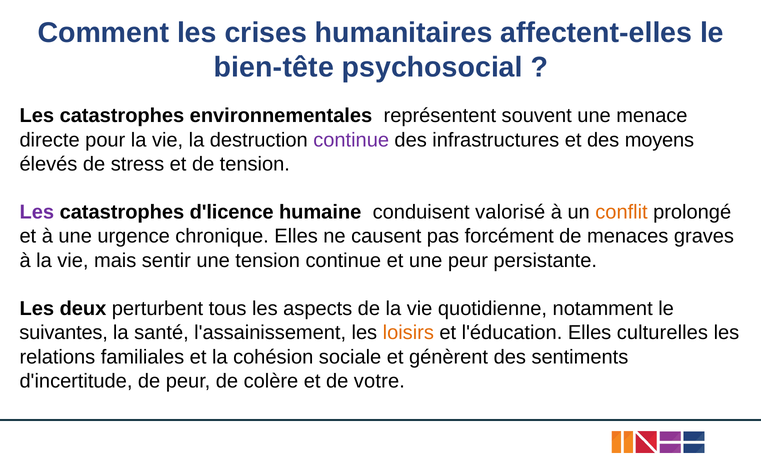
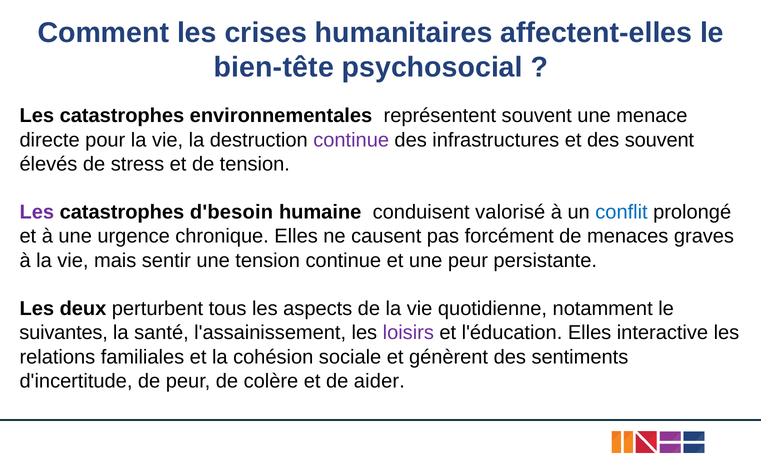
des moyens: moyens -> souvent (659, 140)
d'licence: d'licence -> d'besoin (232, 212)
conflit colour: orange -> blue (621, 212)
loisirs colour: orange -> purple (408, 333)
culturelles: culturelles -> interactive (662, 333)
votre: votre -> aider (379, 381)
